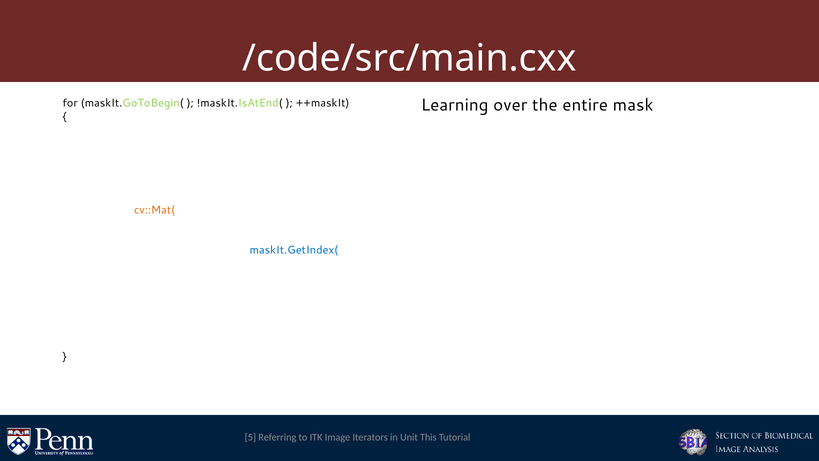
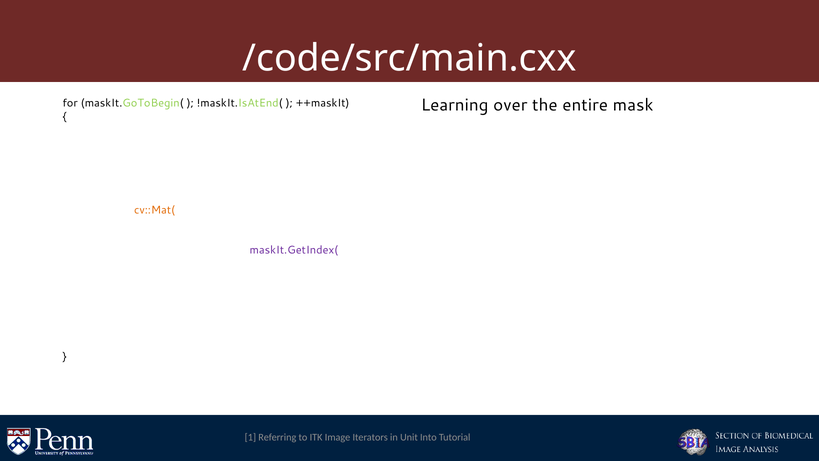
maskIt.GetIndex( colour: blue -> purple (294, 250)
5: 5 -> 1 (250, 437)
This: This -> Into (428, 437)
